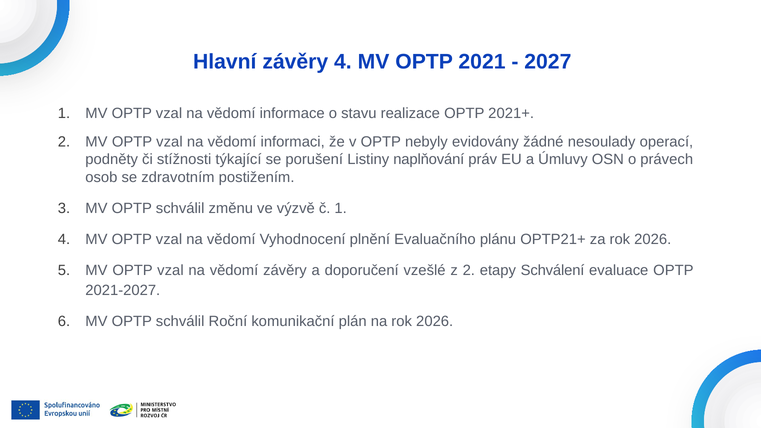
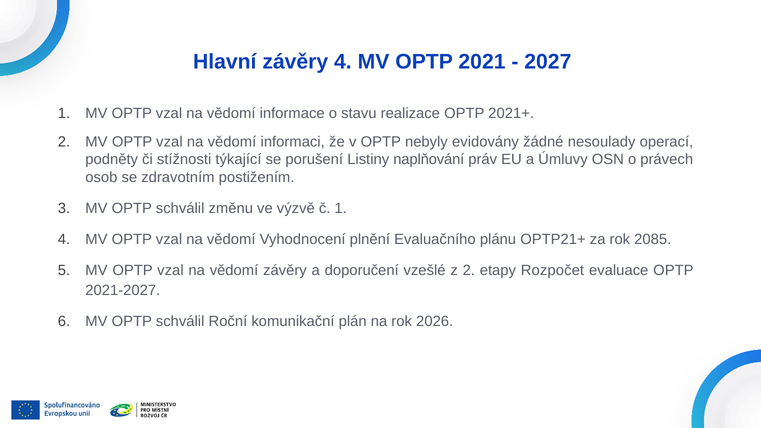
za rok 2026: 2026 -> 2085 (653, 239)
Schválení: Schválení -> Rozpočet (552, 270)
